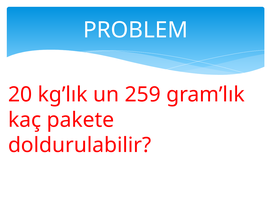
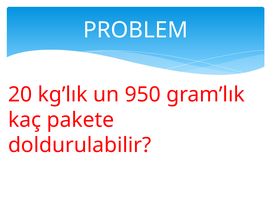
259: 259 -> 950 (143, 95)
